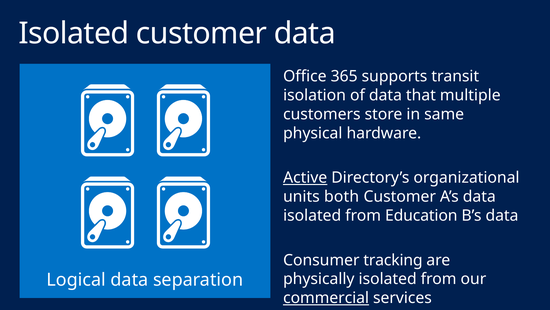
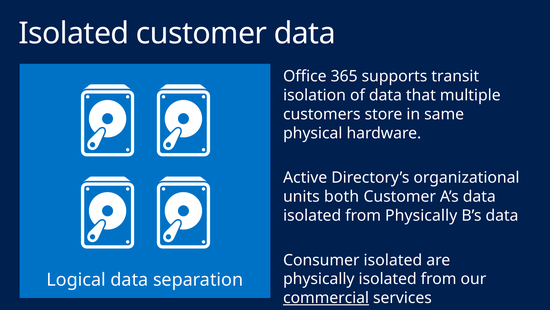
Active underline: present -> none (305, 177)
from Education: Education -> Physically (421, 215)
Consumer tracking: tracking -> isolated (393, 260)
